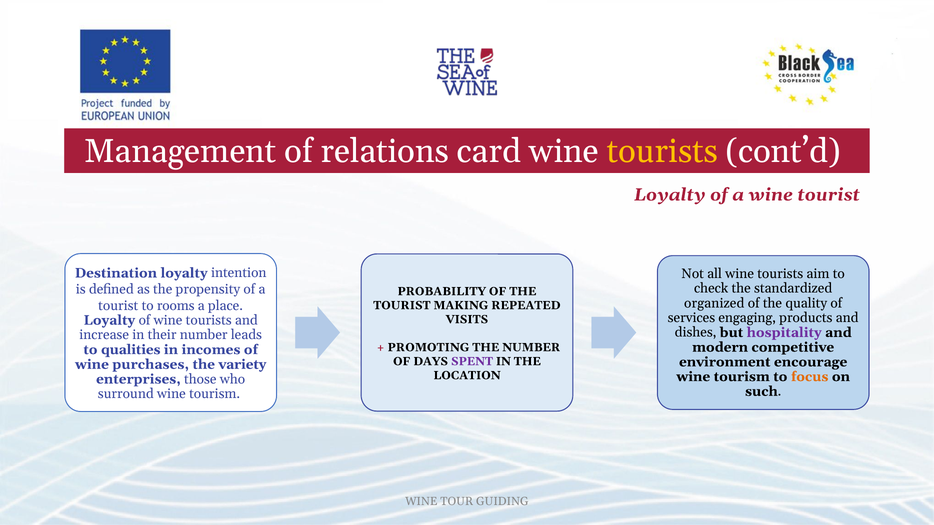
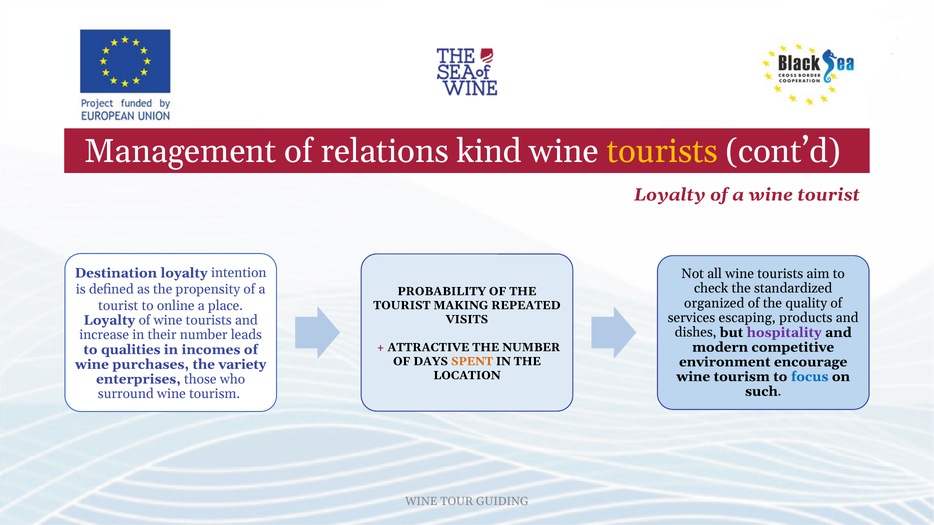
card: card -> kind (489, 151)
rooms: rooms -> online (176, 306)
engaging: engaging -> escaping (747, 318)
PROMOTING: PROMOTING -> ATTRACTIVE (428, 348)
SPENT colour: purple -> orange (472, 362)
focus colour: orange -> blue (810, 377)
